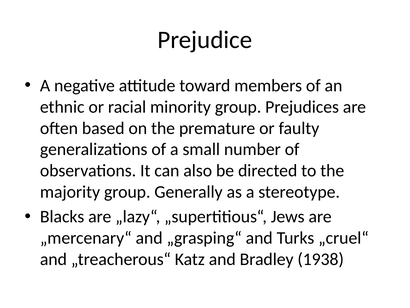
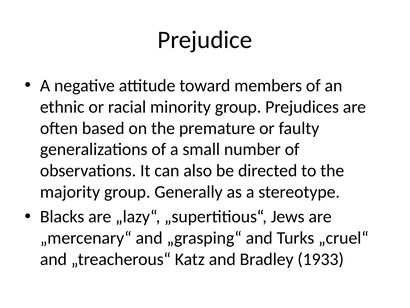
1938: 1938 -> 1933 (321, 259)
